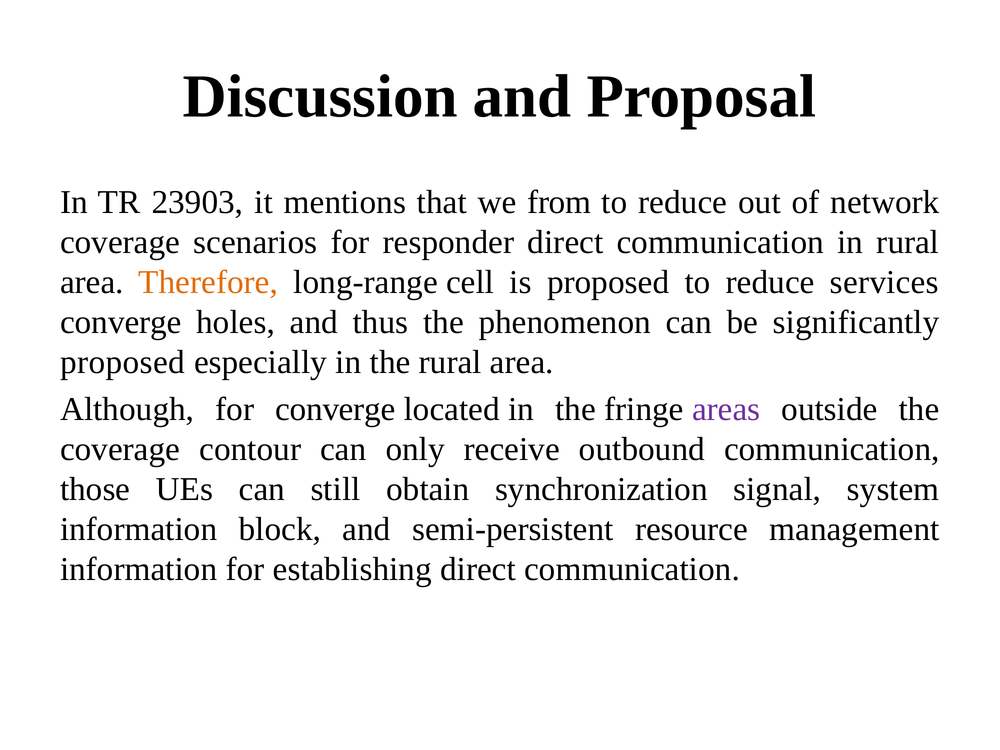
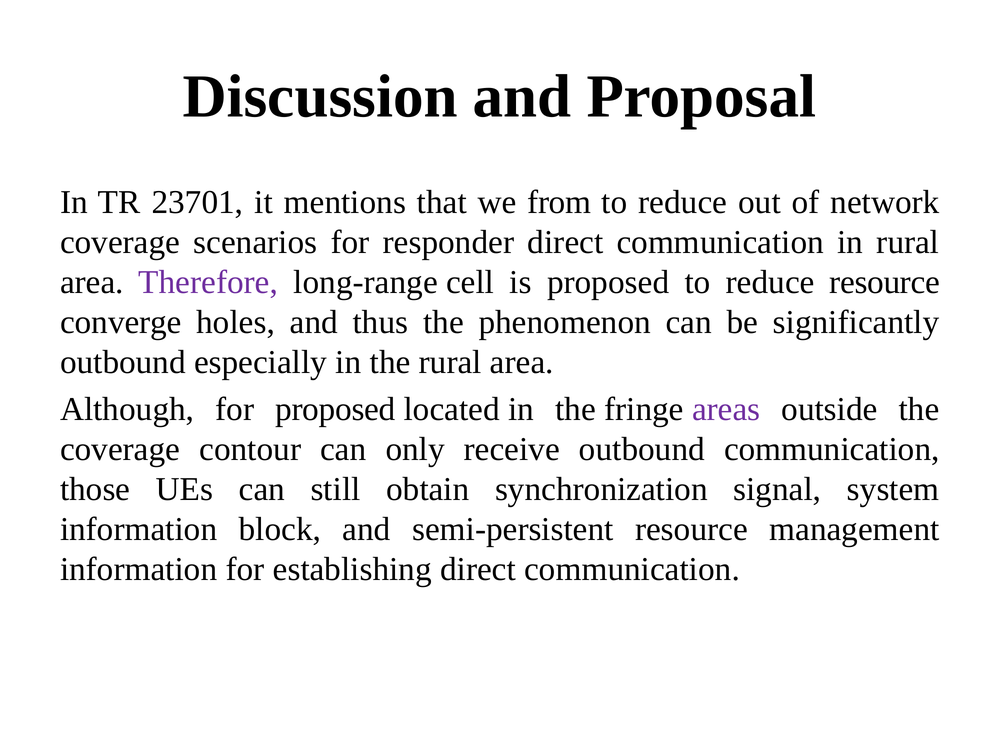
23903: 23903 -> 23701 (197, 202)
Therefore colour: orange -> purple (208, 282)
reduce services: services -> resource (885, 282)
proposed: proposed -> outbound (123, 362)
for converge: converge -> proposed (335, 409)
